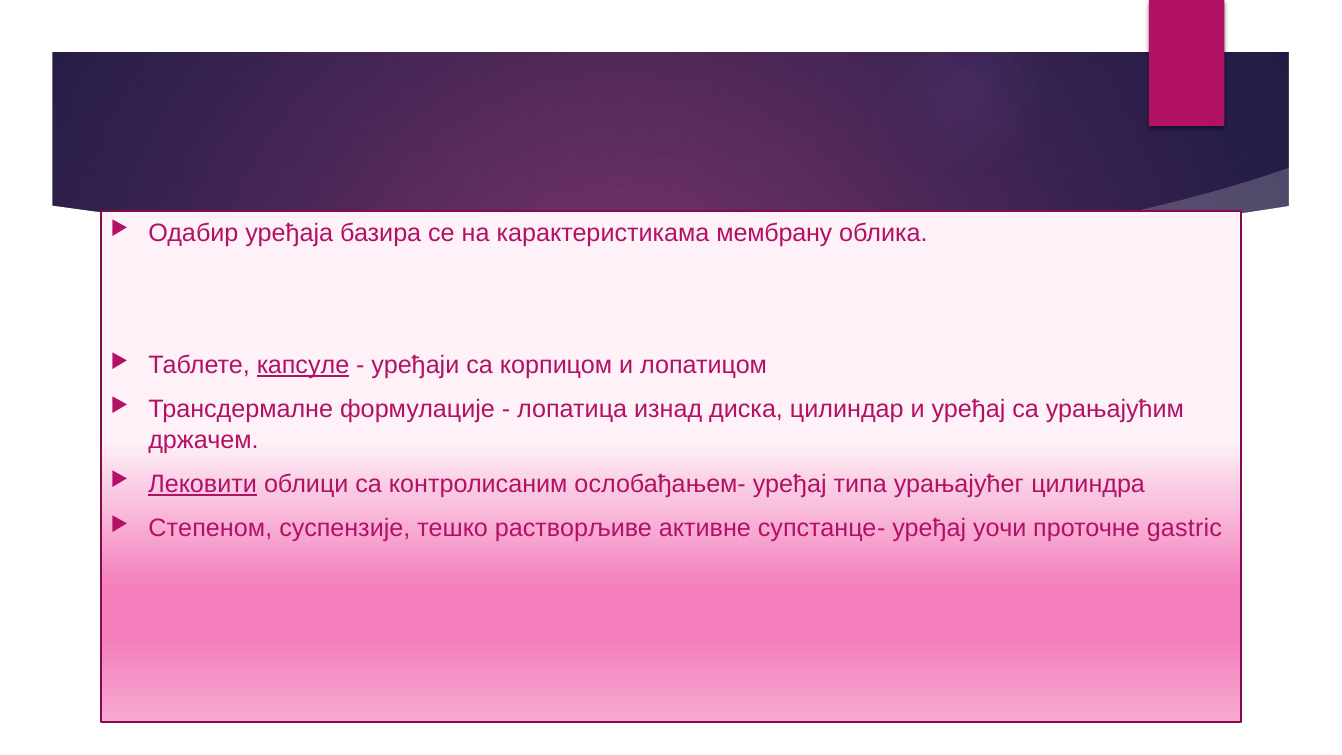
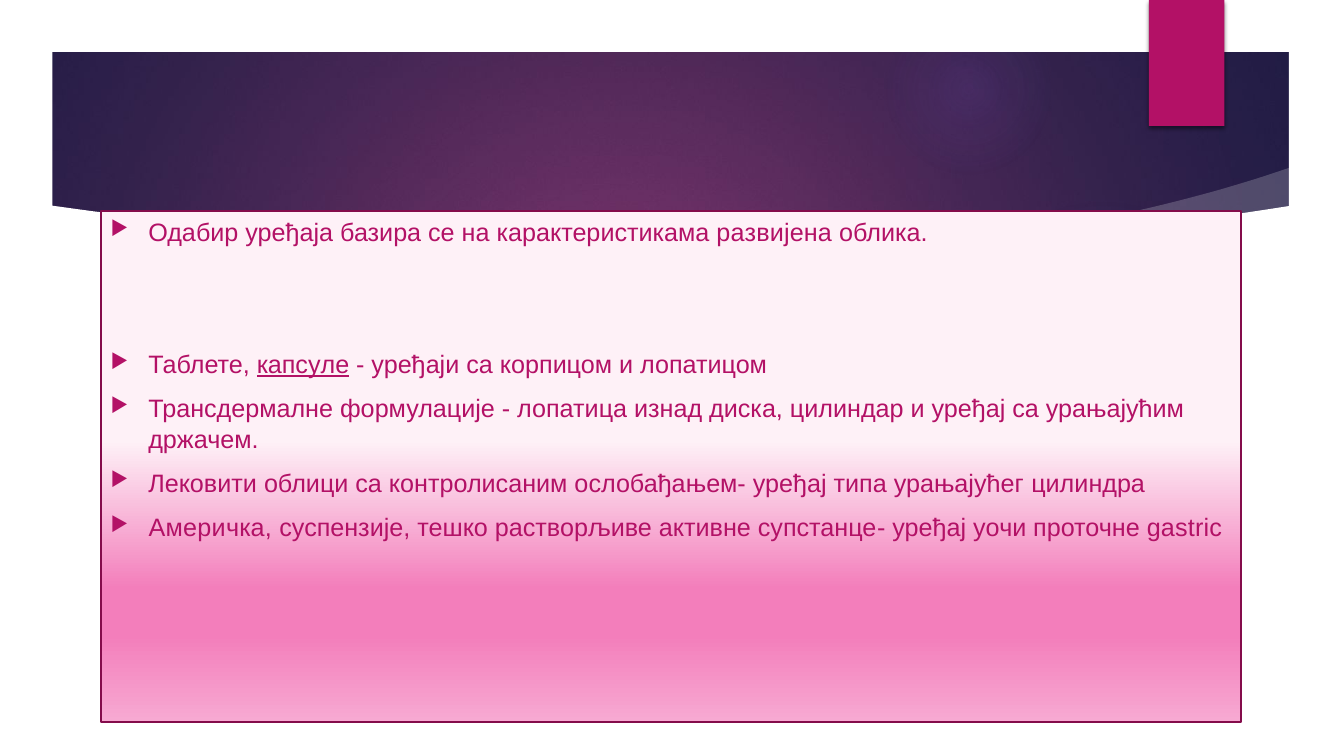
мембрану: мембрану -> развијена (774, 233)
Лековити underline: present -> none (203, 484)
Степеном: Степеном -> Америчка (210, 528)
